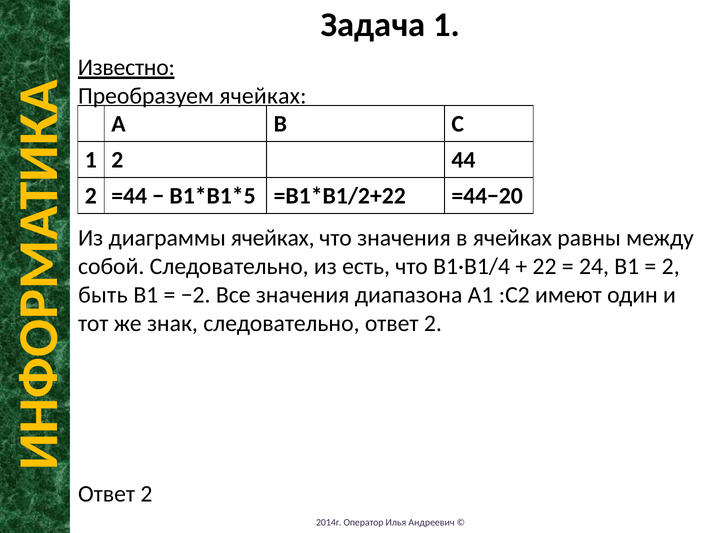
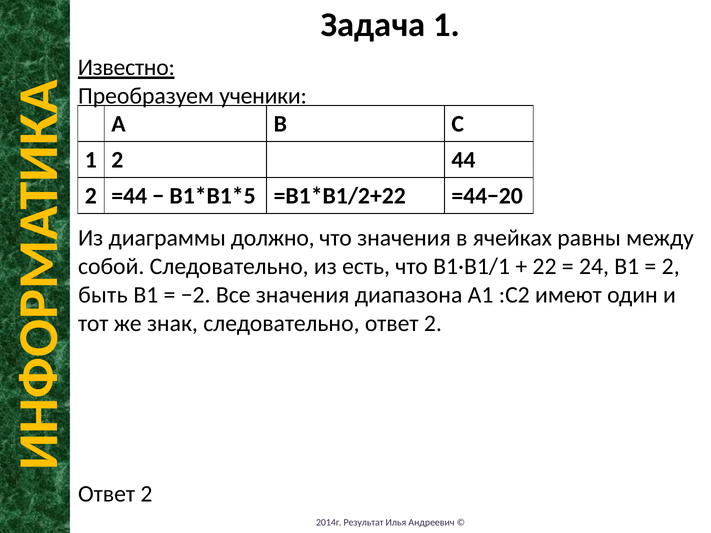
Преобразуем ячейках: ячейках -> ученики (263, 96)
диаграммы ячейках: ячейках -> должно (273, 238)
В1·В1/4: В1·В1/4 -> В1·В1/1 (472, 267)
Оператор: Оператор -> Результат (364, 523)
